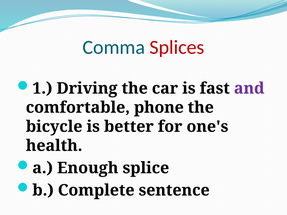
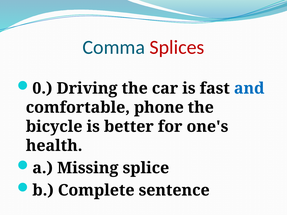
1: 1 -> 0 (42, 88)
and colour: purple -> blue (249, 88)
Enough: Enough -> Missing (88, 168)
